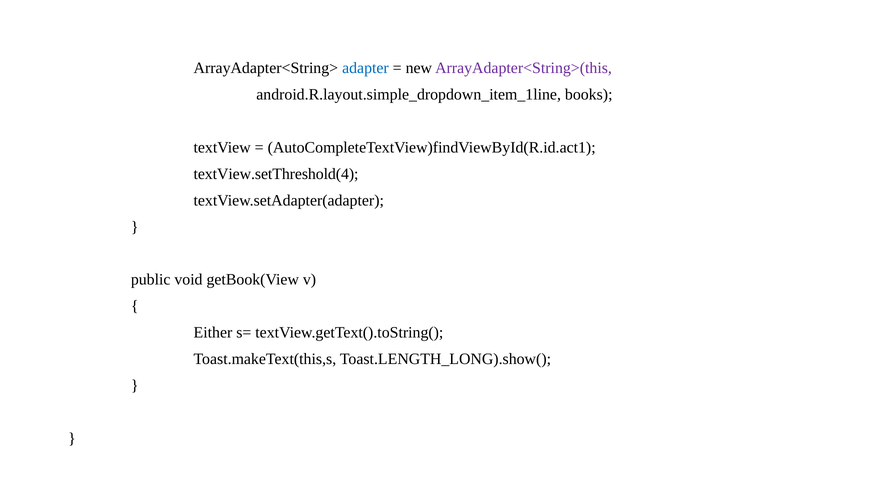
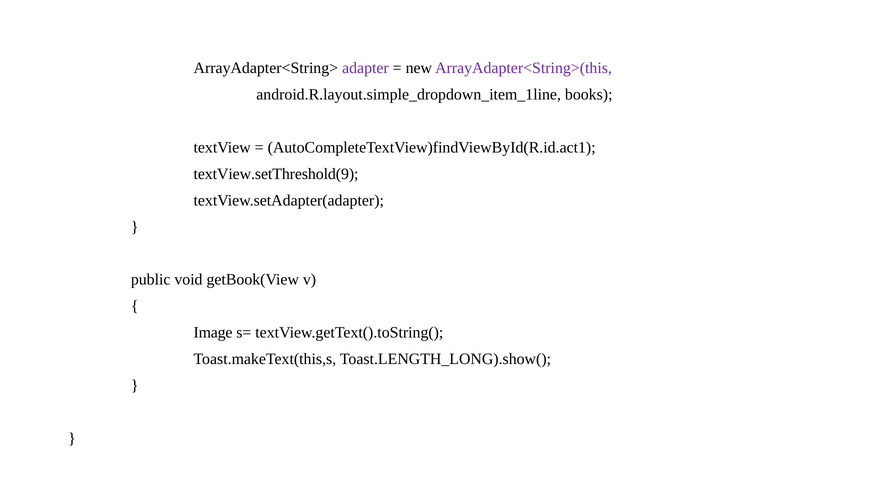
adapter colour: blue -> purple (365, 68)
textView.setThreshold(4: textView.setThreshold(4 -> textView.setThreshold(9 (276, 174)
Either: Either -> Image (213, 332)
